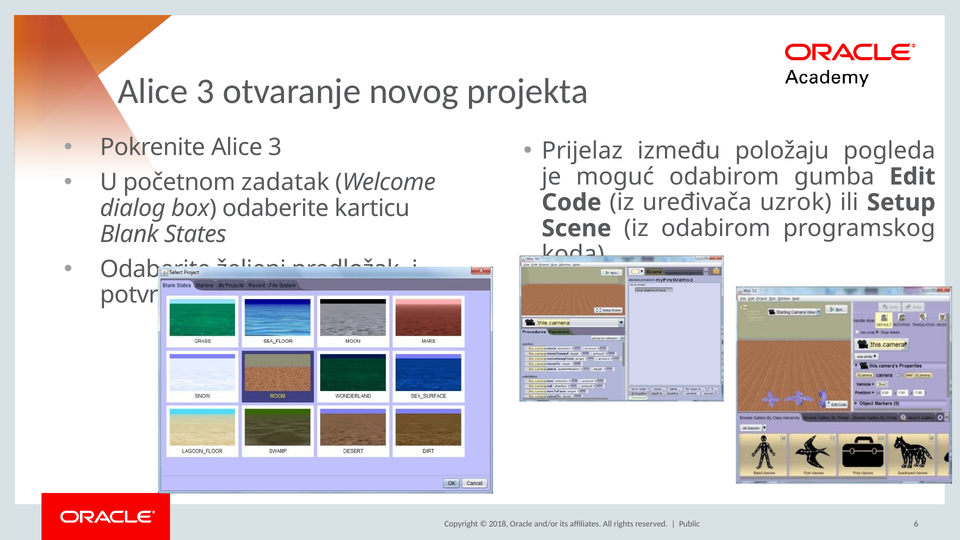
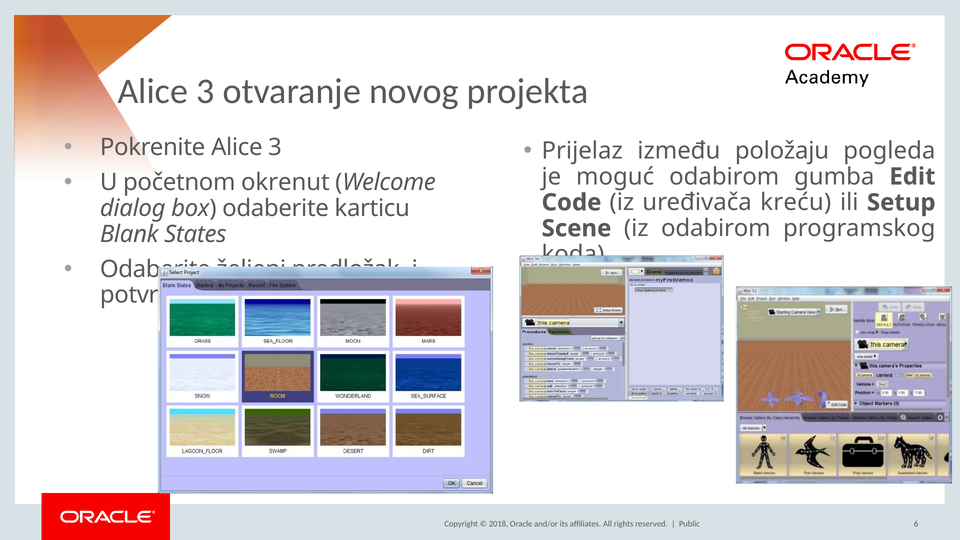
zadatak: zadatak -> okrenut (285, 182)
uzrok: uzrok -> kreću (796, 203)
